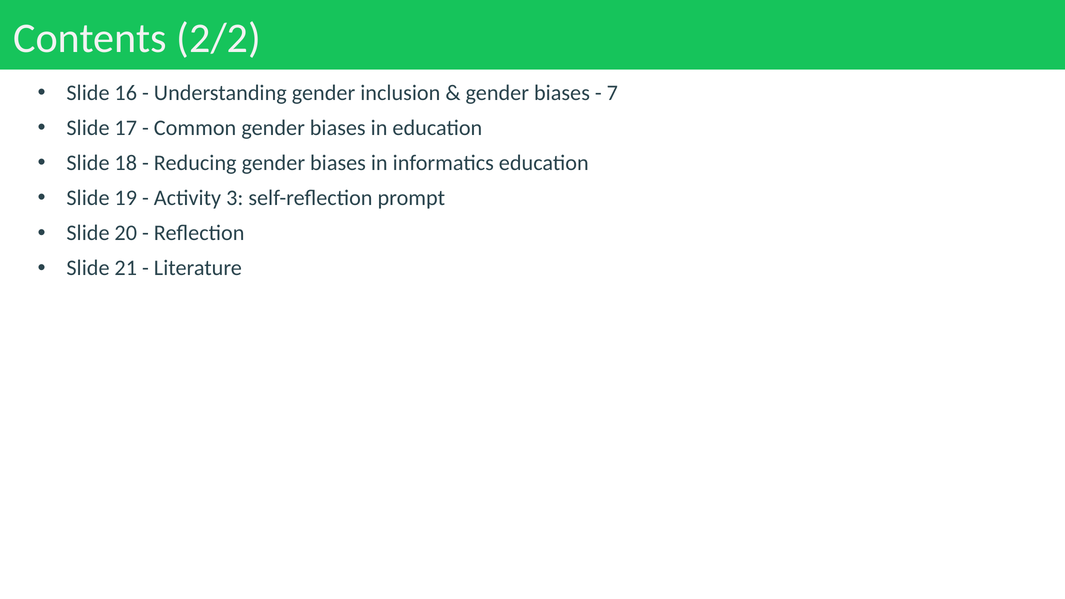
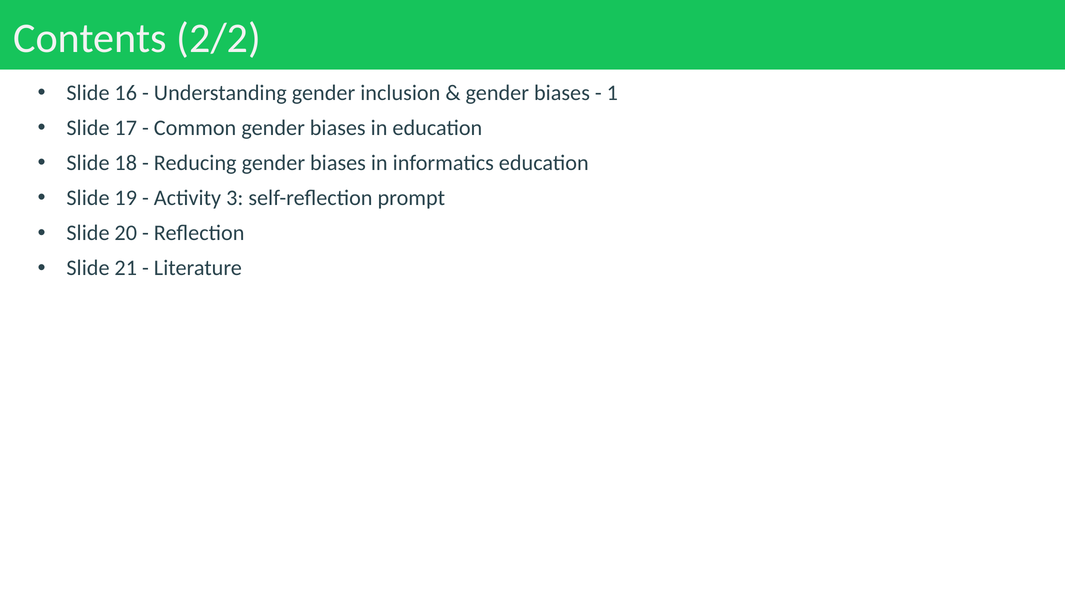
7: 7 -> 1 (612, 93)
